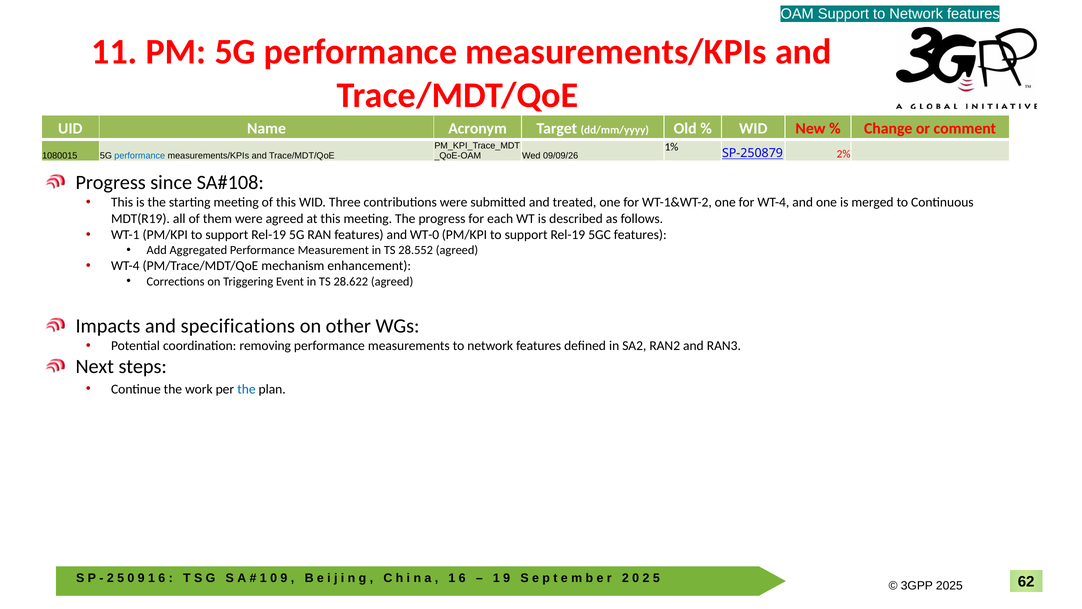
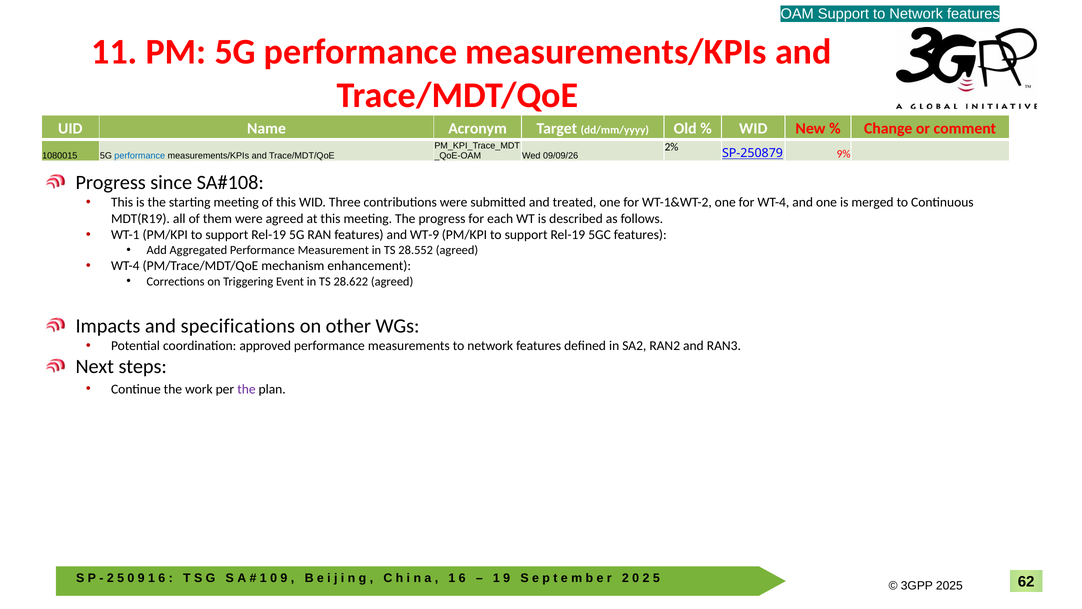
1%: 1% -> 2% (672, 147)
2%: 2% -> 9% (844, 154)
WT-0: WT-0 -> WT-9 (425, 235)
removing: removing -> approved (265, 346)
the colour: blue -> purple (246, 389)
